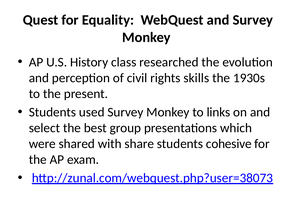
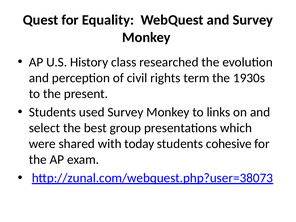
skills: skills -> term (196, 78)
share: share -> today (139, 144)
